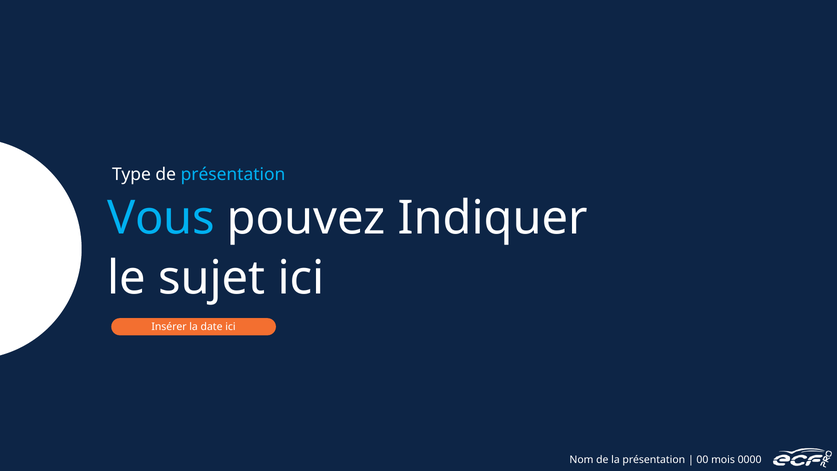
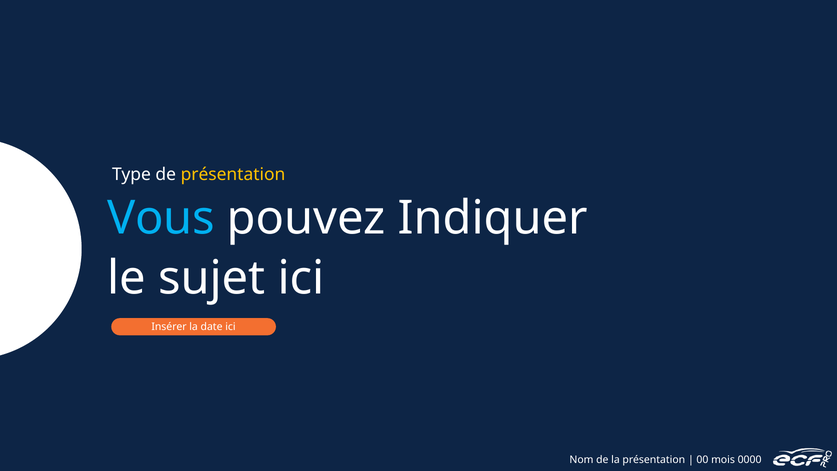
présentation colour: light blue -> yellow (233, 174)
